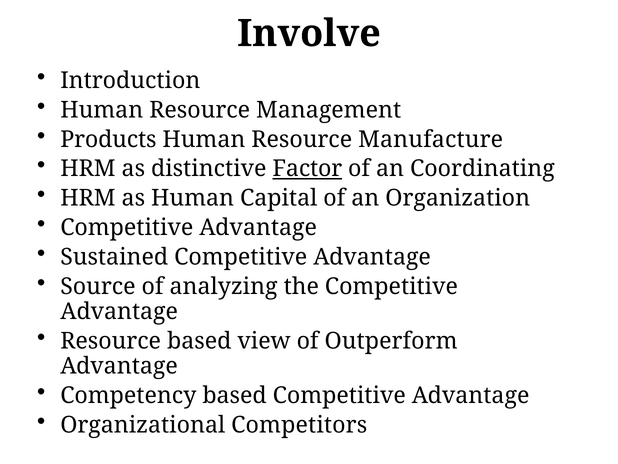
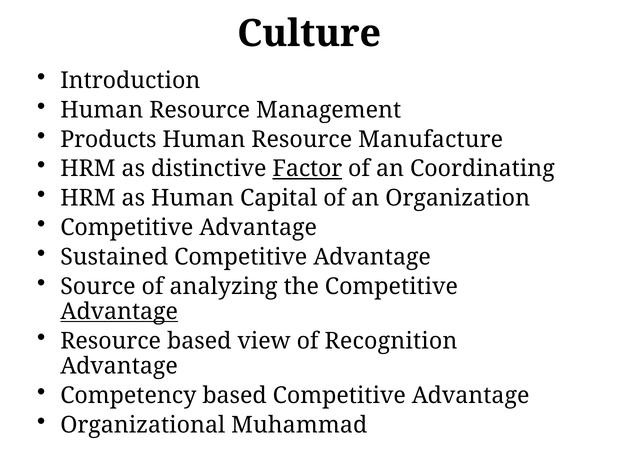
Involve: Involve -> Culture (309, 34)
Advantage underline: none -> present (119, 311)
Outperform: Outperform -> Recognition (391, 341)
Competitors: Competitors -> Muhammad (299, 424)
